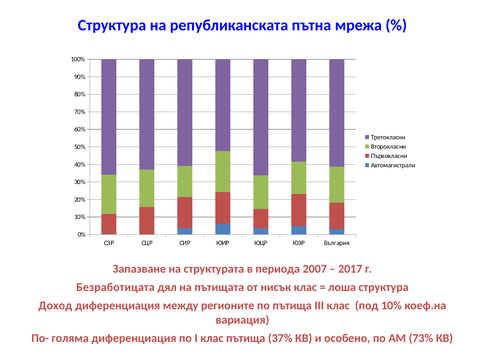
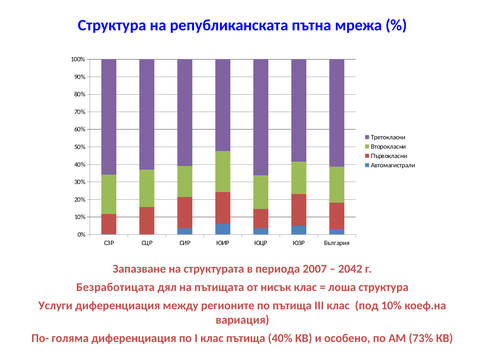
2017: 2017 -> 2042 (350, 269)
Доход: Доход -> Услуги (55, 305)
пътища 37%: 37% -> 40% (280, 338)
